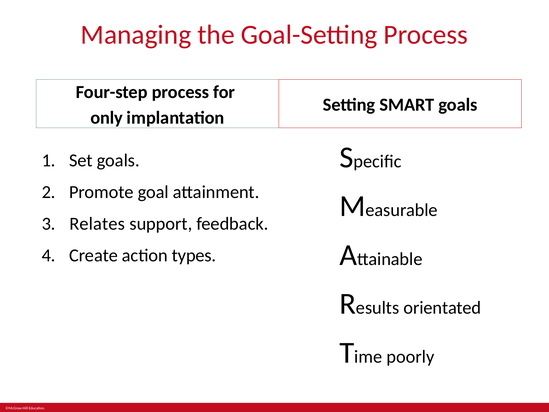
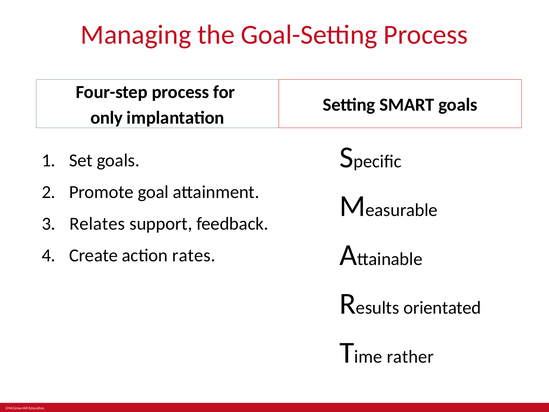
types: types -> rates (194, 255)
poorly: poorly -> rather (410, 356)
